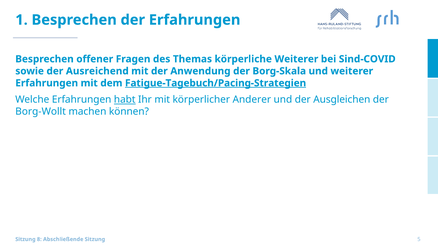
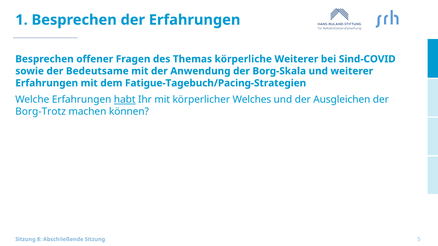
Ausreichend: Ausreichend -> Bedeutsame (97, 71)
Fatigue-Tagebuch/Pacing-Strategien underline: present -> none (216, 83)
Anderer: Anderer -> Welches (252, 100)
Borg-Wollt: Borg-Wollt -> Borg-Trotz (41, 112)
